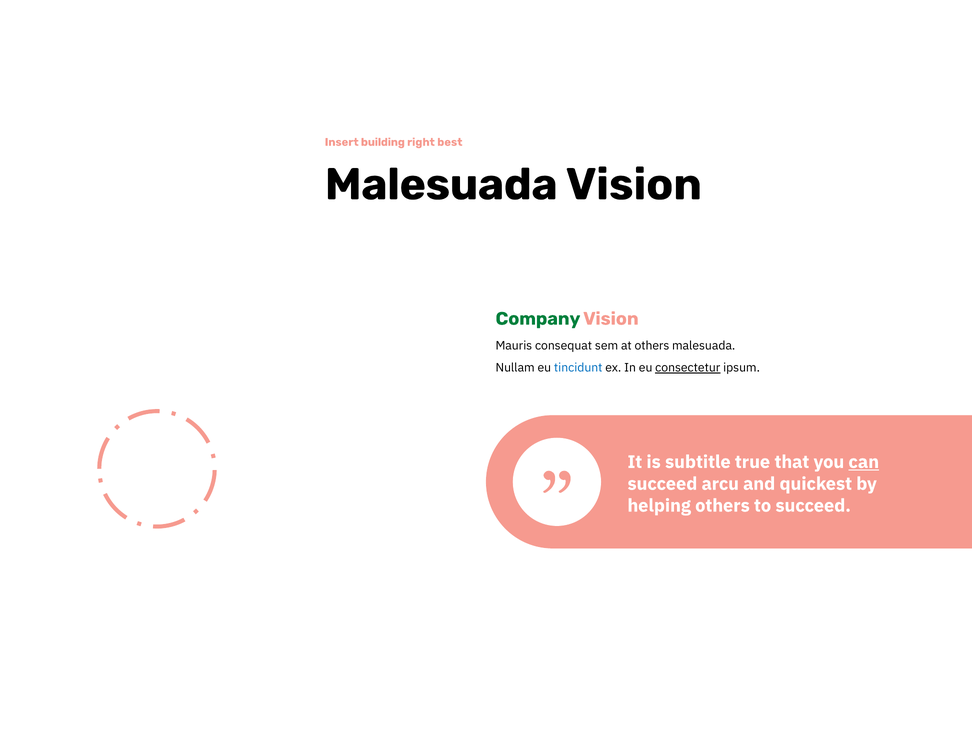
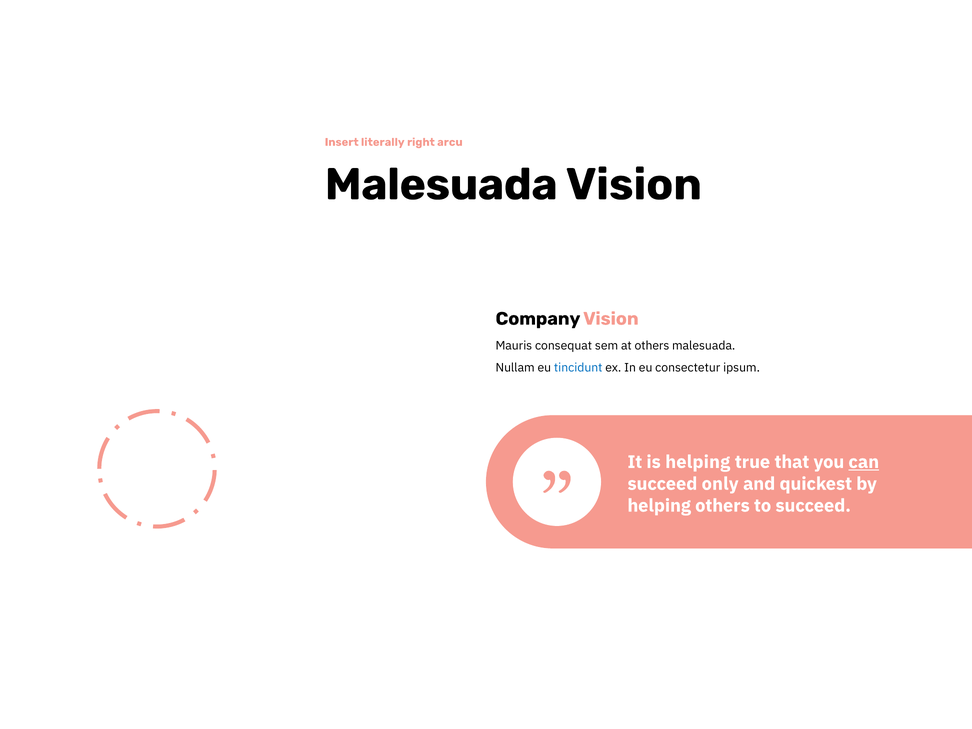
building: building -> literally (383, 142)
best: best -> arcu (450, 142)
Company colour: green -> black (538, 319)
consectetur underline: present -> none (688, 368)
is subtitle: subtitle -> helping (698, 462)
arcu: arcu -> only (720, 484)
